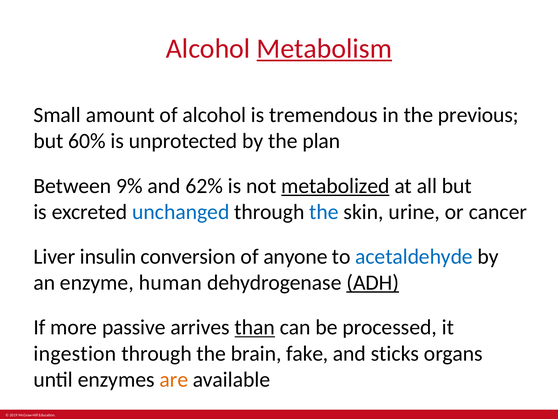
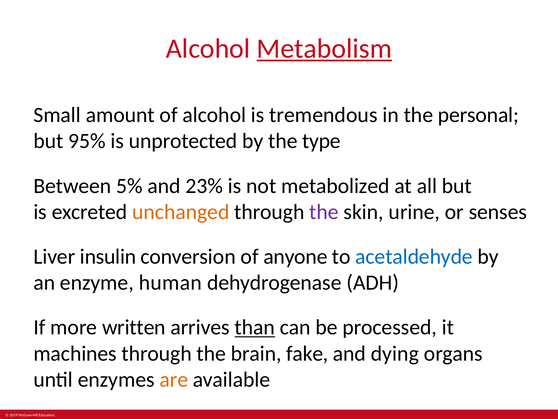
previous: previous -> personal (478, 115)
60%: 60% -> 95% (87, 141)
plan: plan -> type (321, 141)
9%: 9% -> 5% (129, 186)
62%: 62% -> 23% (204, 186)
metabolized underline: present -> none (335, 186)
unchanged colour: blue -> orange (181, 212)
the colour: blue -> purple (324, 212)
cancer: cancer -> senses (498, 212)
ADH underline: present -> none (373, 282)
passive: passive -> written (134, 327)
ingestion: ingestion -> machines (75, 353)
sticks: sticks -> dying (395, 353)
